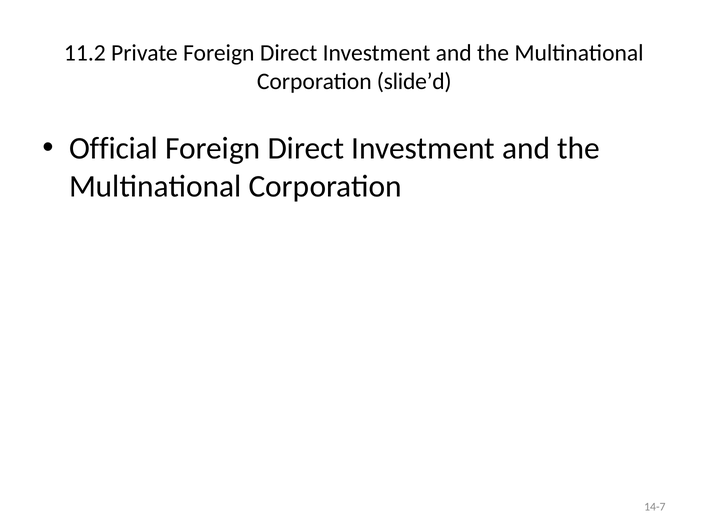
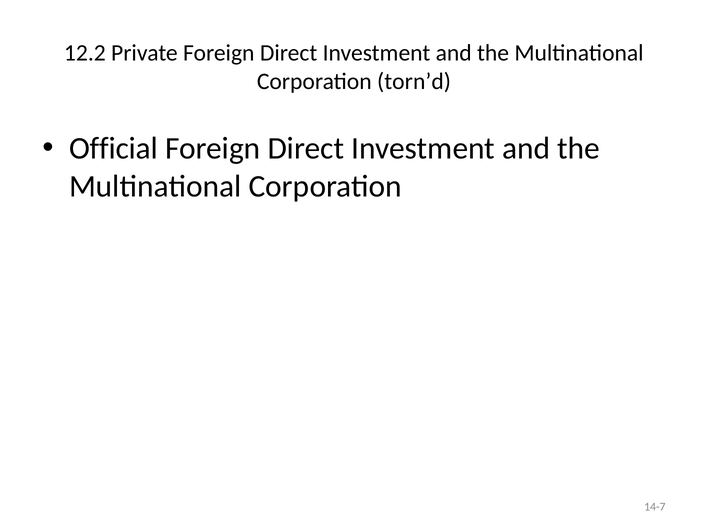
11.2: 11.2 -> 12.2 (85, 53)
slide’d: slide’d -> torn’d (414, 81)
